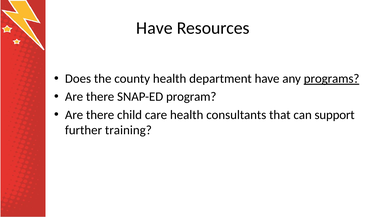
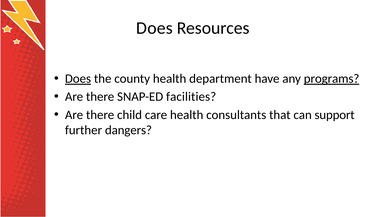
Have: Have -> Does (154, 28)
Does underline: none -> present (78, 79)
program: program -> facilities (191, 97)
training: training -> dangers (128, 130)
